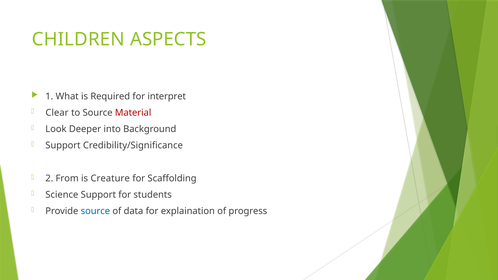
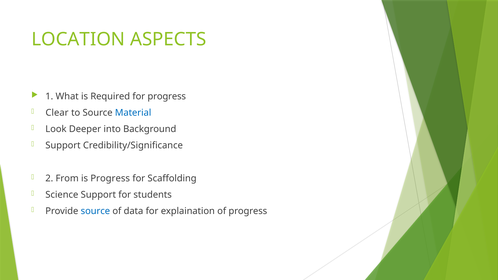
CHILDREN: CHILDREN -> LOCATION (78, 39)
for interpret: interpret -> progress (167, 96)
Material colour: red -> blue (133, 113)
is Creature: Creature -> Progress (110, 178)
